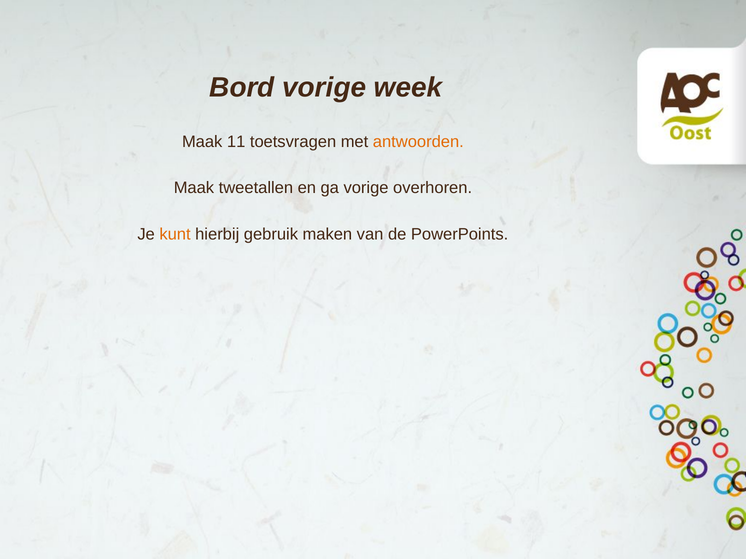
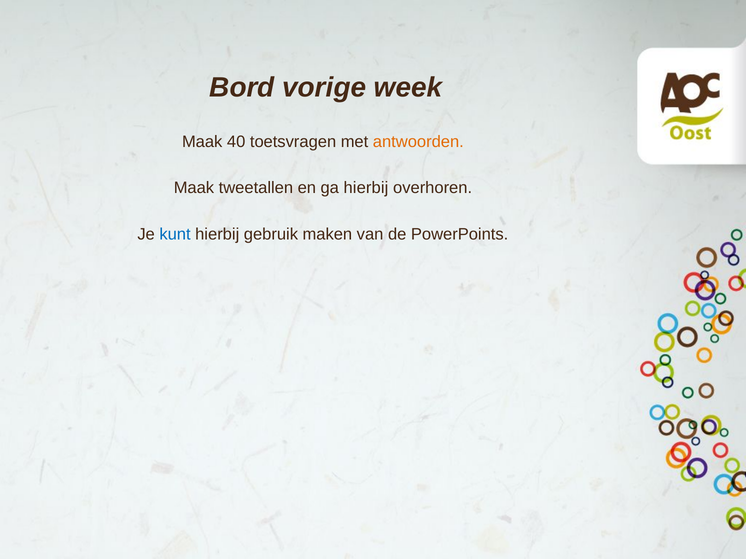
11: 11 -> 40 (236, 142)
ga vorige: vorige -> hierbij (366, 188)
kunt colour: orange -> blue (175, 234)
